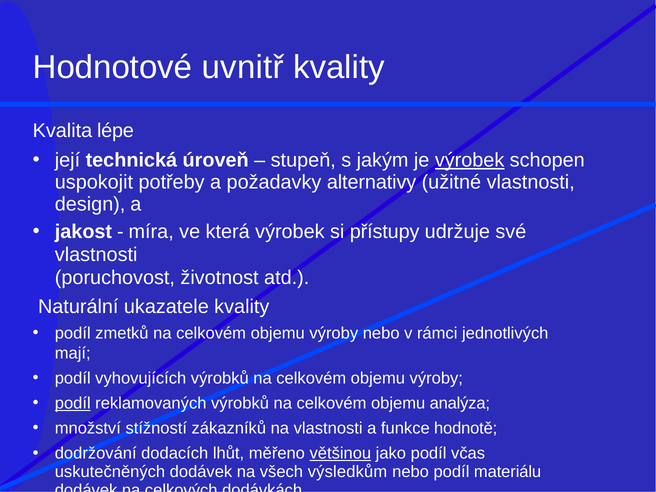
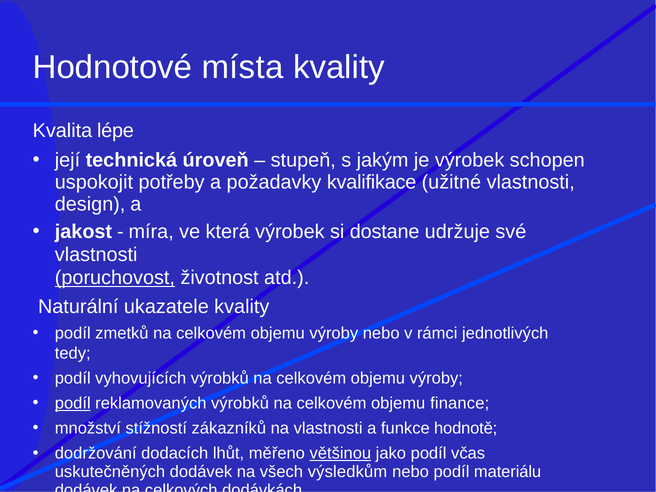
uvnitř: uvnitř -> místa (243, 67)
výrobek underline: present -> none (470, 160)
alternativy: alternativy -> kvalifikace (372, 182)
přístupy: přístupy -> dostane (385, 232)
poruchovost underline: none -> present (115, 278)
mají: mají -> tedy (73, 353)
analýza: analýza -> finance (460, 403)
